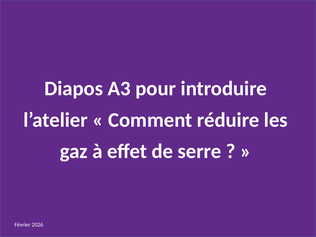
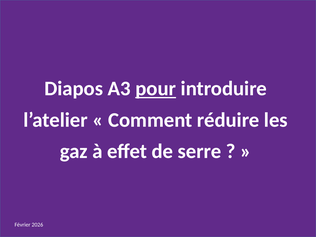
pour underline: none -> present (156, 89)
